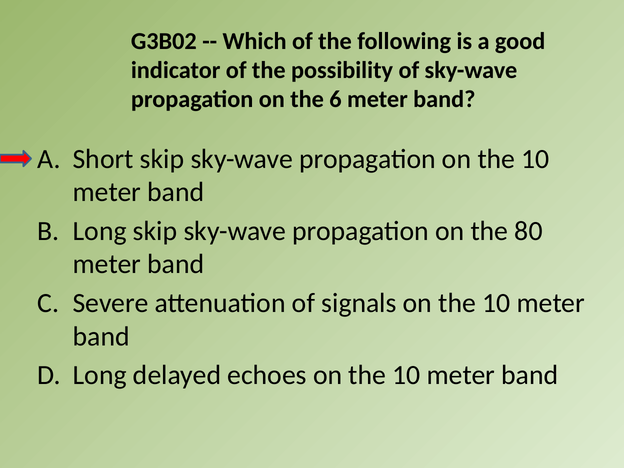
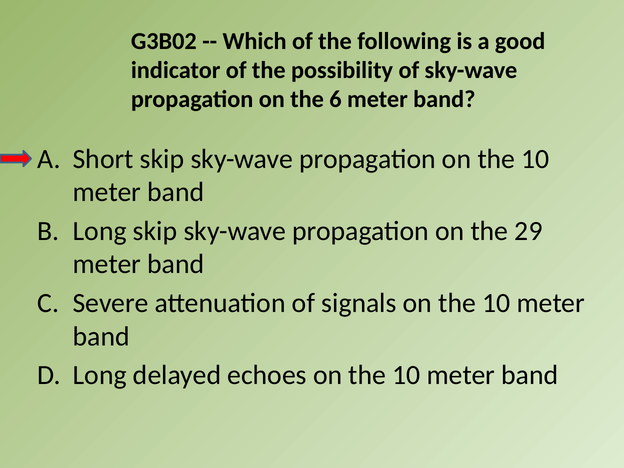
80: 80 -> 29 (529, 231)
